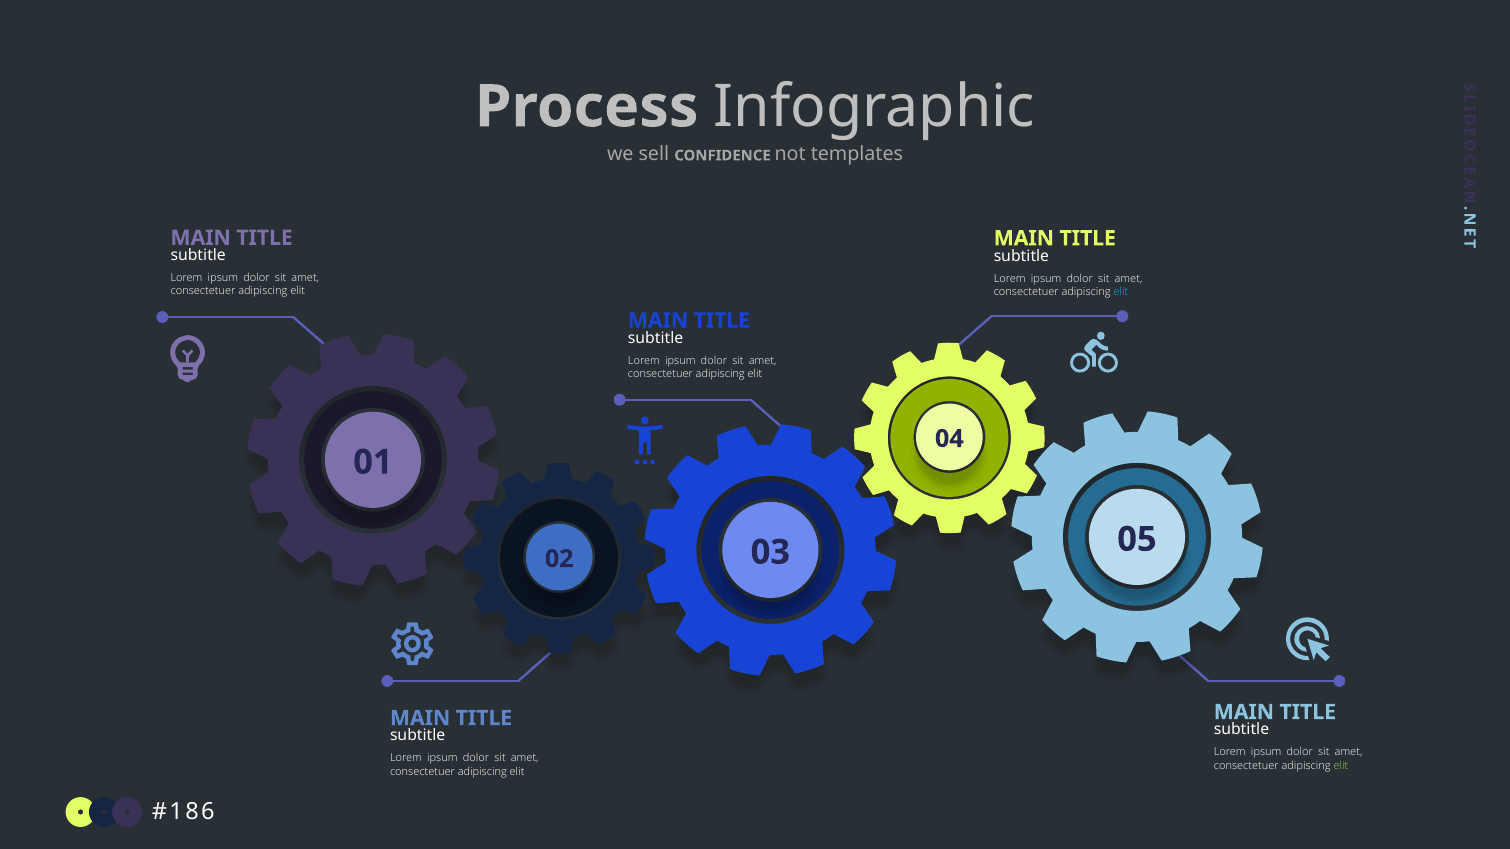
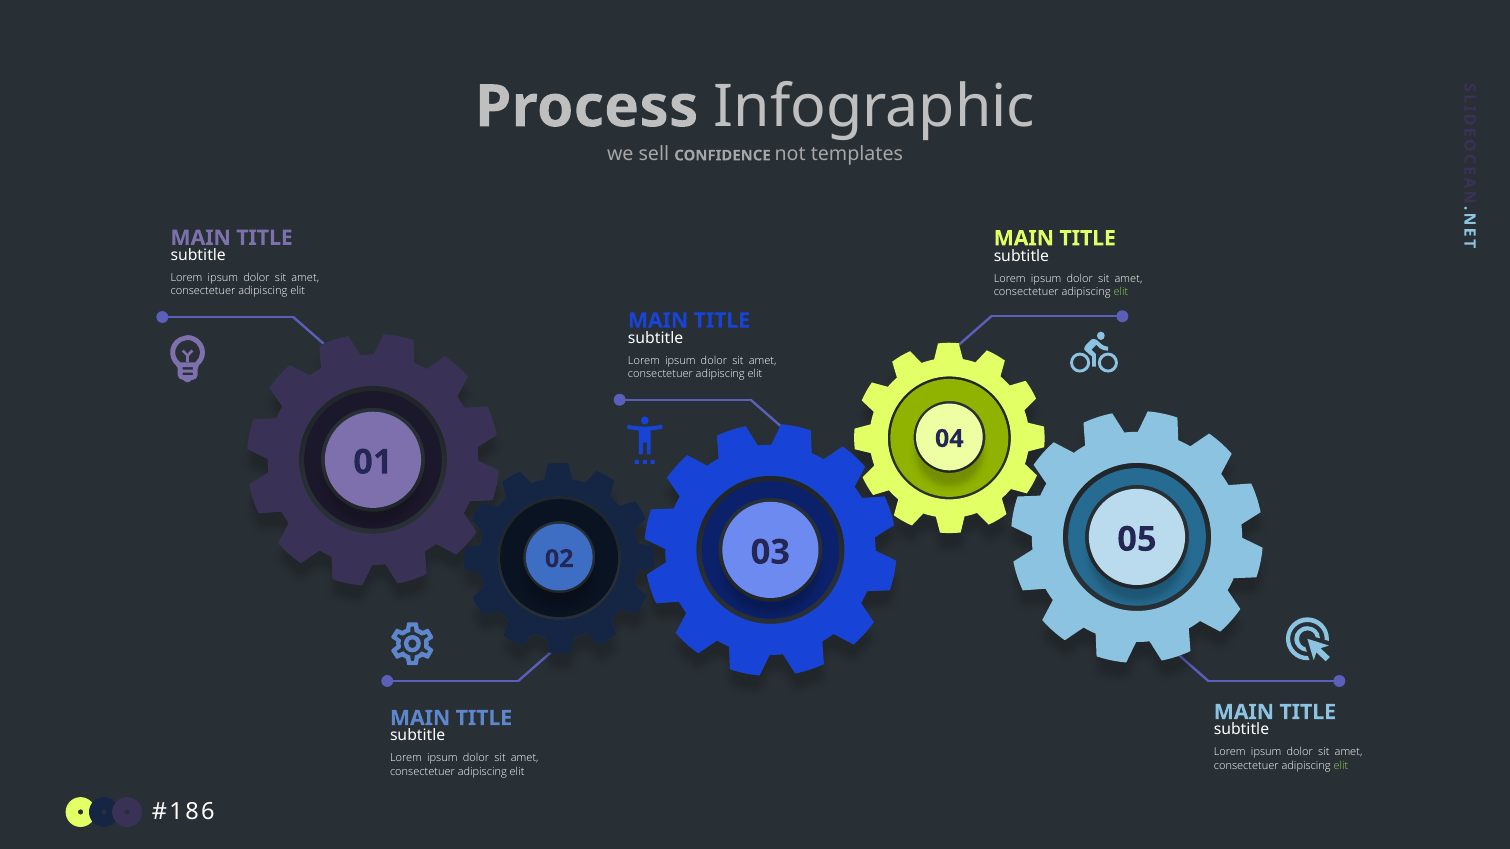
elit colour: light blue -> light green (1121, 292)
